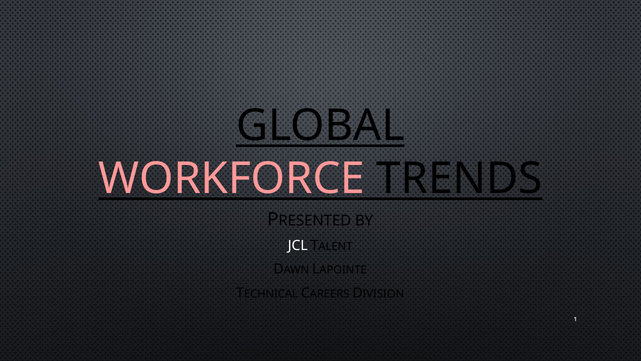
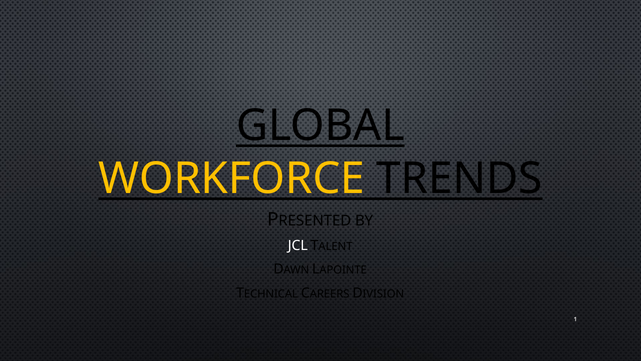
WORKFORCE colour: pink -> yellow (232, 179)
